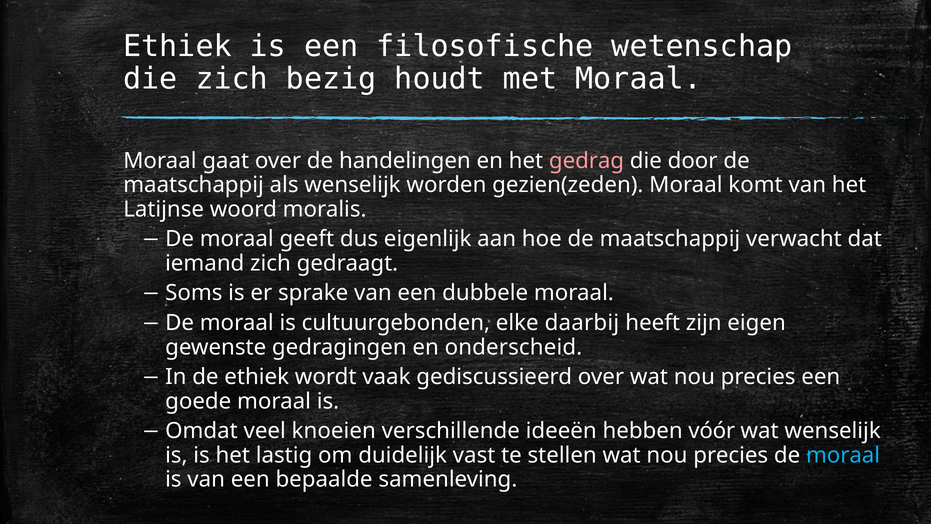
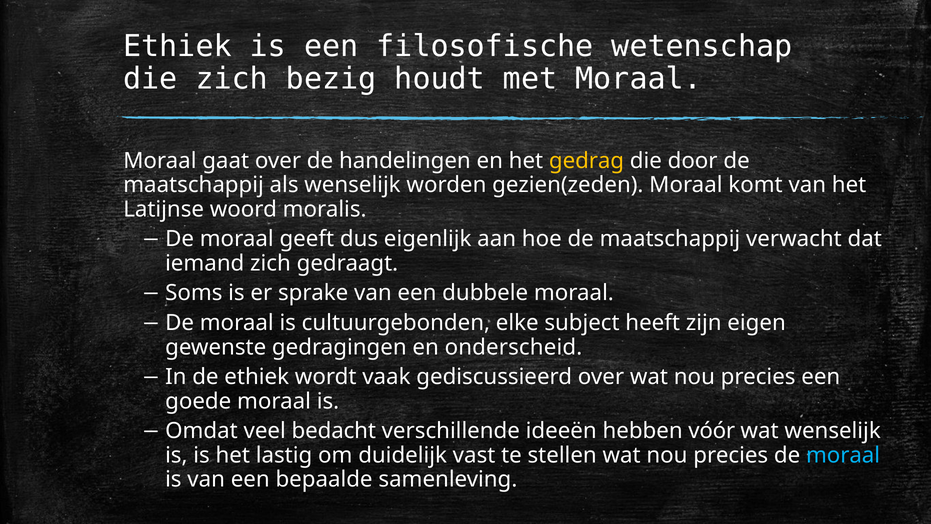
gedrag colour: pink -> yellow (587, 161)
daarbij: daarbij -> subject (582, 323)
knoeien: knoeien -> bedacht (334, 431)
